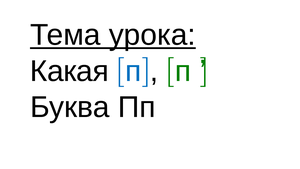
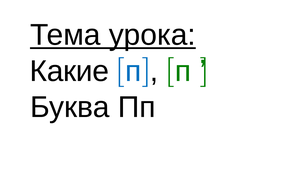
Какая: Какая -> Какие (69, 71)
